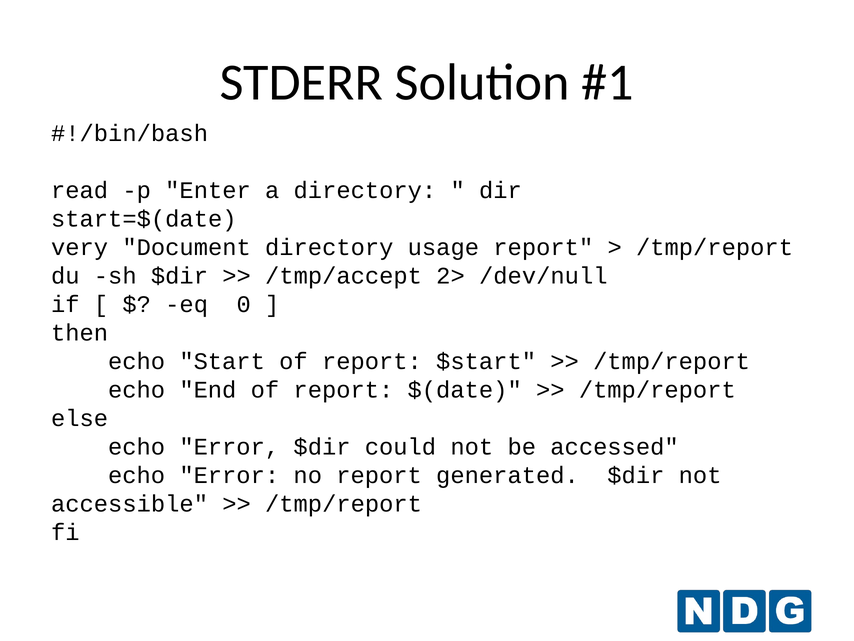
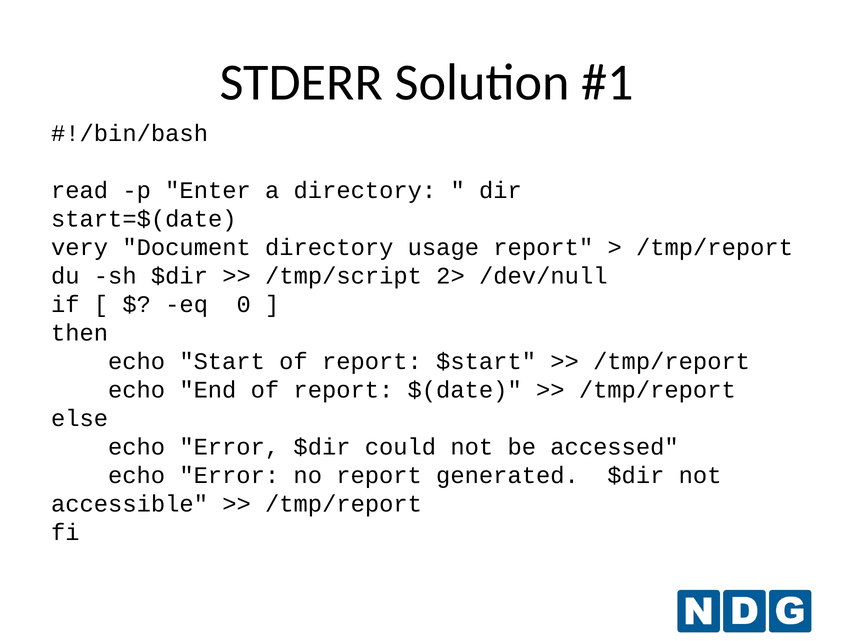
/tmp/accept: /tmp/accept -> /tmp/script (344, 276)
